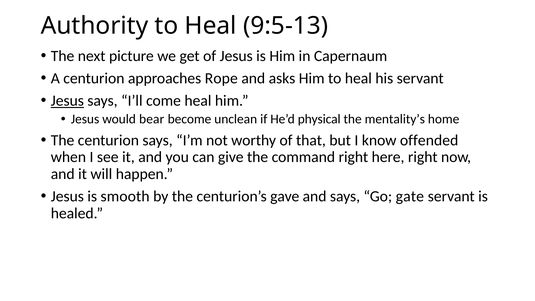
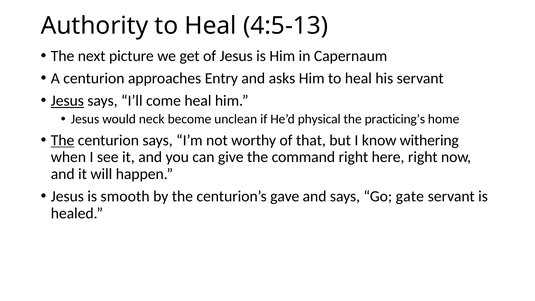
9:5-13: 9:5-13 -> 4:5-13 (286, 26)
Rope: Rope -> Entry (221, 78)
bear: bear -> neck (152, 119)
mentality’s: mentality’s -> practicing’s (395, 119)
The underline: none -> present (63, 140)
offended: offended -> withering (429, 140)
